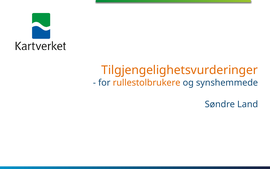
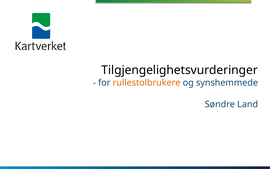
Tilgjengelighetsvurderinger colour: orange -> black (180, 70)
